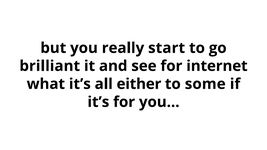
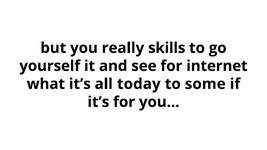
start: start -> skills (167, 48)
brilliant: brilliant -> yourself (50, 66)
either: either -> today (139, 84)
